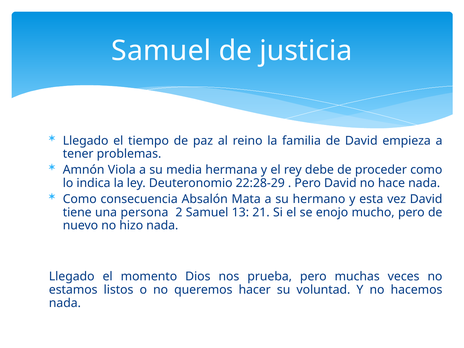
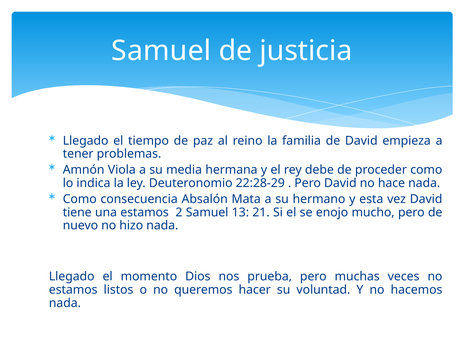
una persona: persona -> estamos (145, 212)
